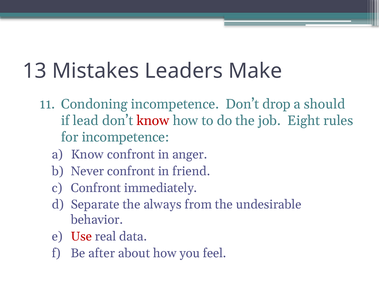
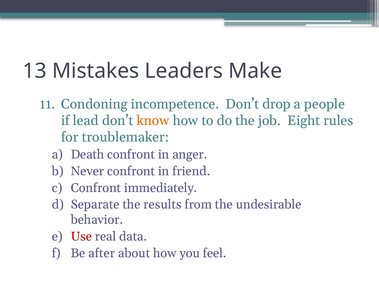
should: should -> people (324, 104)
know colour: red -> orange (153, 121)
for incompetence: incompetence -> troublemaker (125, 137)
a Know: Know -> Death (88, 155)
always: always -> results (162, 205)
